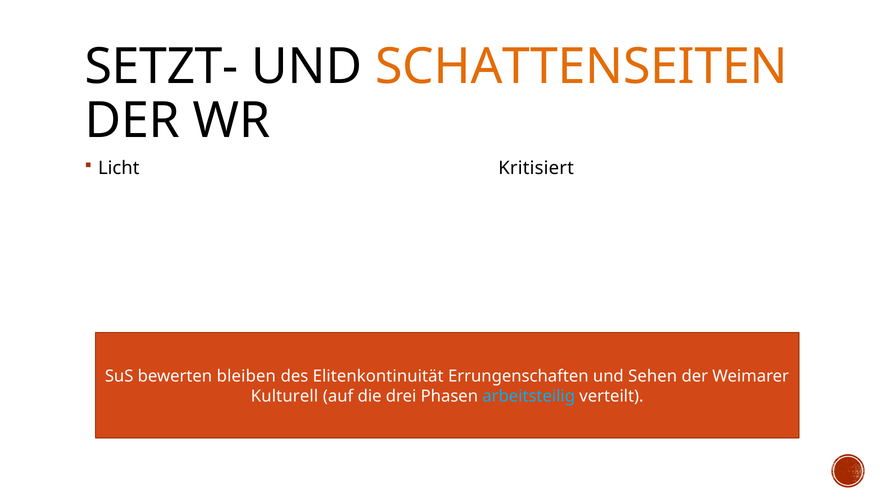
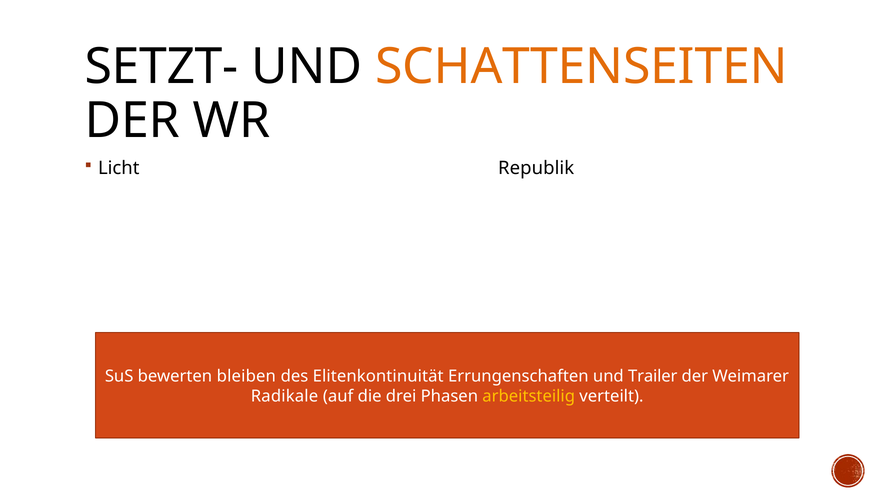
Kritisiert: Kritisiert -> Republik (536, 168)
Sehen: Sehen -> Trailer (653, 376)
Kulturell: Kulturell -> Radikale (285, 396)
arbeitsteilig colour: light blue -> yellow (529, 396)
